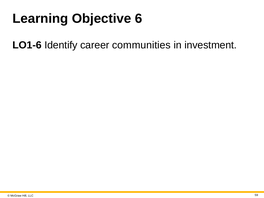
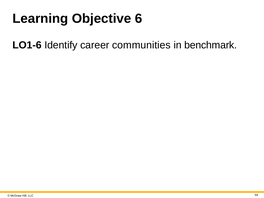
investment: investment -> benchmark (211, 45)
